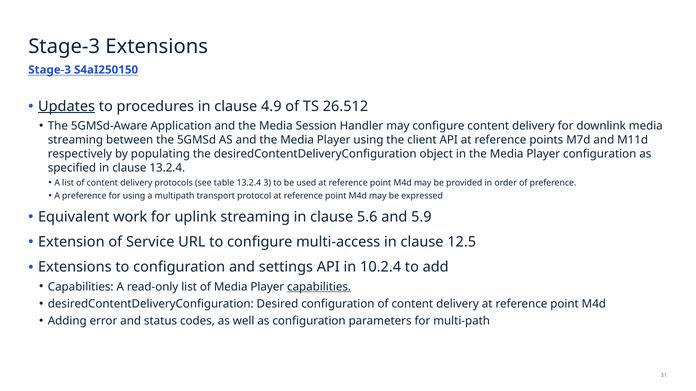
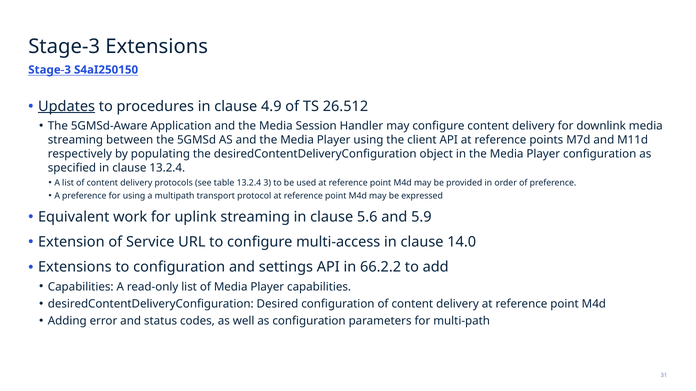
12.5: 12.5 -> 14.0 (462, 242)
10.2.4: 10.2.4 -> 66.2.2 (381, 268)
capabilities underline: present -> none (319, 287)
